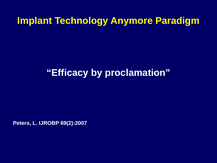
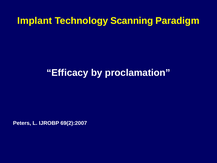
Anymore: Anymore -> Scanning (132, 21)
